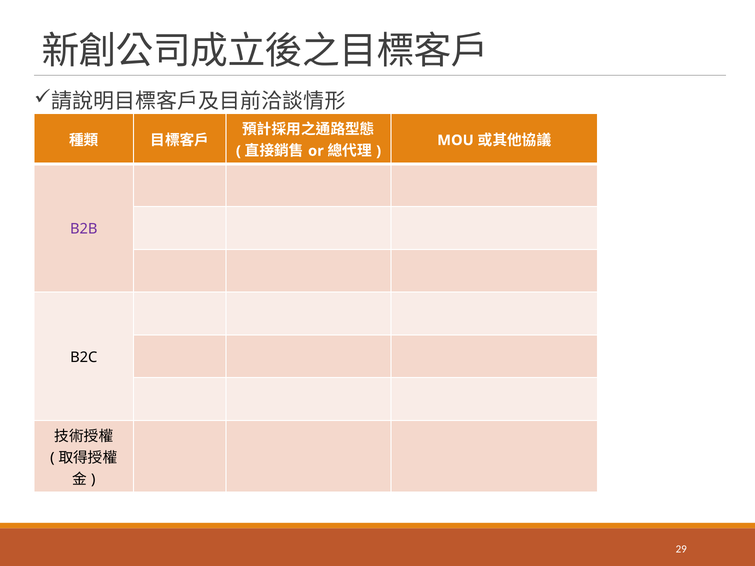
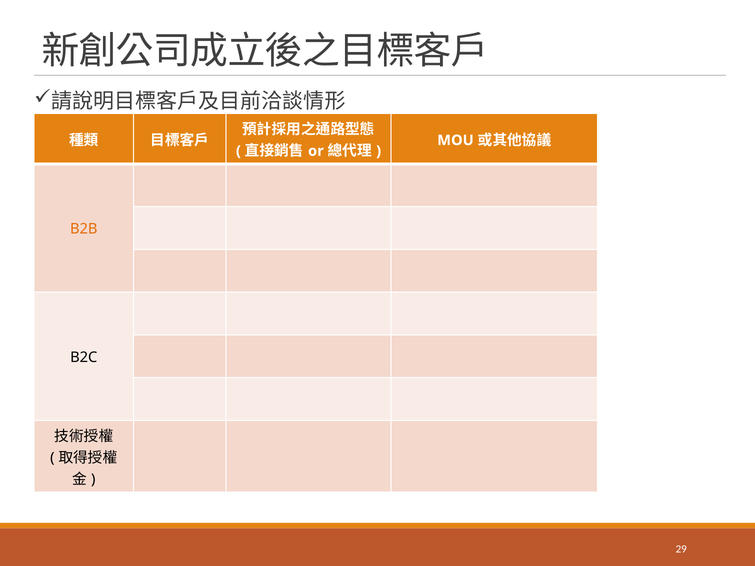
B2B colour: purple -> orange (84, 229)
